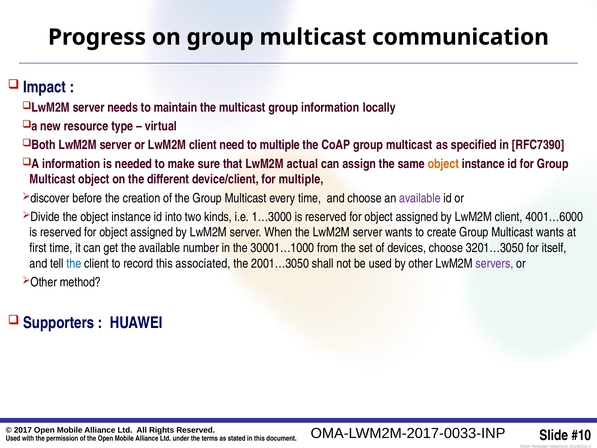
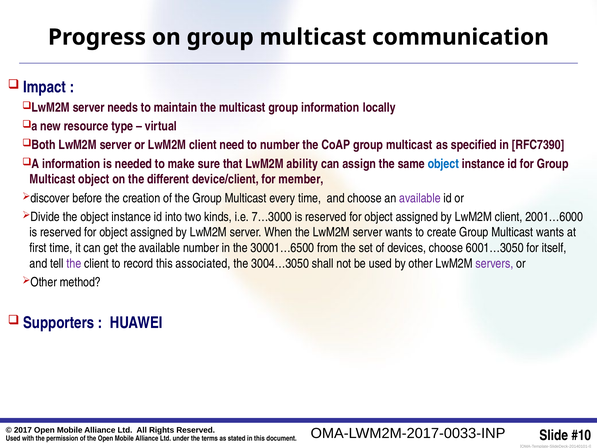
to multiple: multiple -> number (280, 145)
actual: actual -> ability (302, 164)
object colour: orange -> blue (443, 164)
for multiple: multiple -> member (301, 179)
1…3000: 1…3000 -> 7…3000 (272, 217)
4001…6000: 4001…6000 -> 2001…6000 (554, 217)
30001…1000: 30001…1000 -> 30001…6500 (282, 248)
3201…3050: 3201…3050 -> 6001…3050 (495, 248)
the colour: blue -> purple (74, 263)
2001…3050: 2001…3050 -> 3004…3050 (280, 263)
